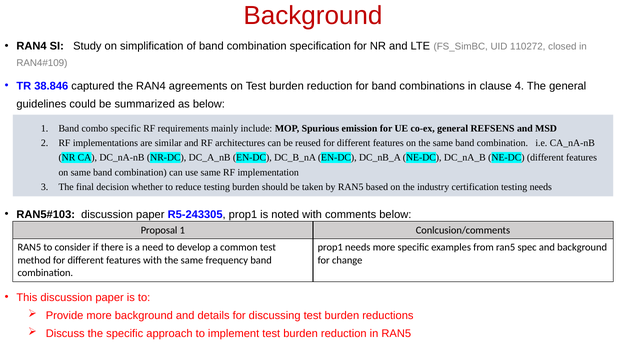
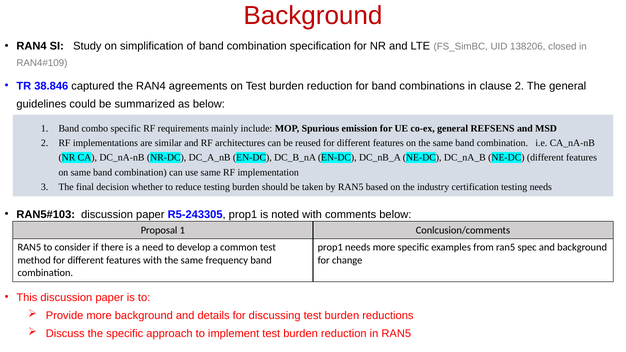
110272: 110272 -> 138206 (528, 47)
clause 4: 4 -> 2 (519, 86)
